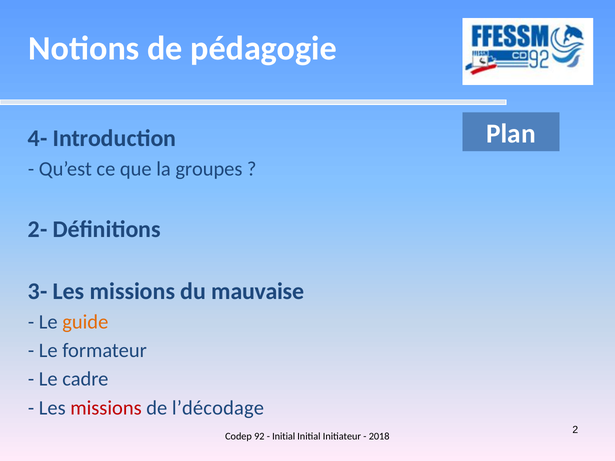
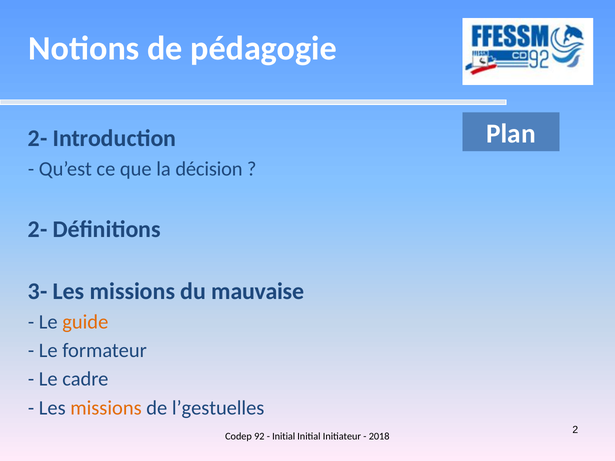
4-: 4- -> 2- (38, 138)
groupes: groupes -> décision (209, 169)
missions colour: red -> orange (106, 408)
l’décodage: l’décodage -> l’gestuelles (218, 408)
